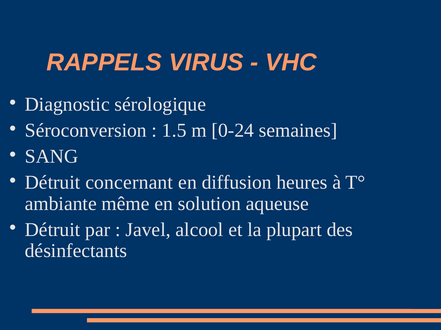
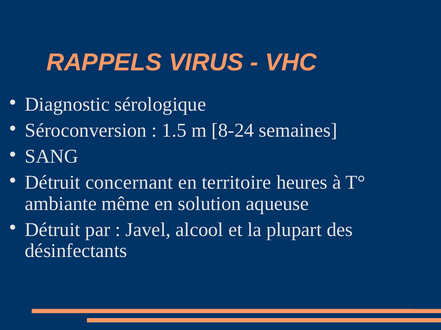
0-24: 0-24 -> 8-24 (233, 131)
diffusion: diffusion -> territoire (237, 183)
